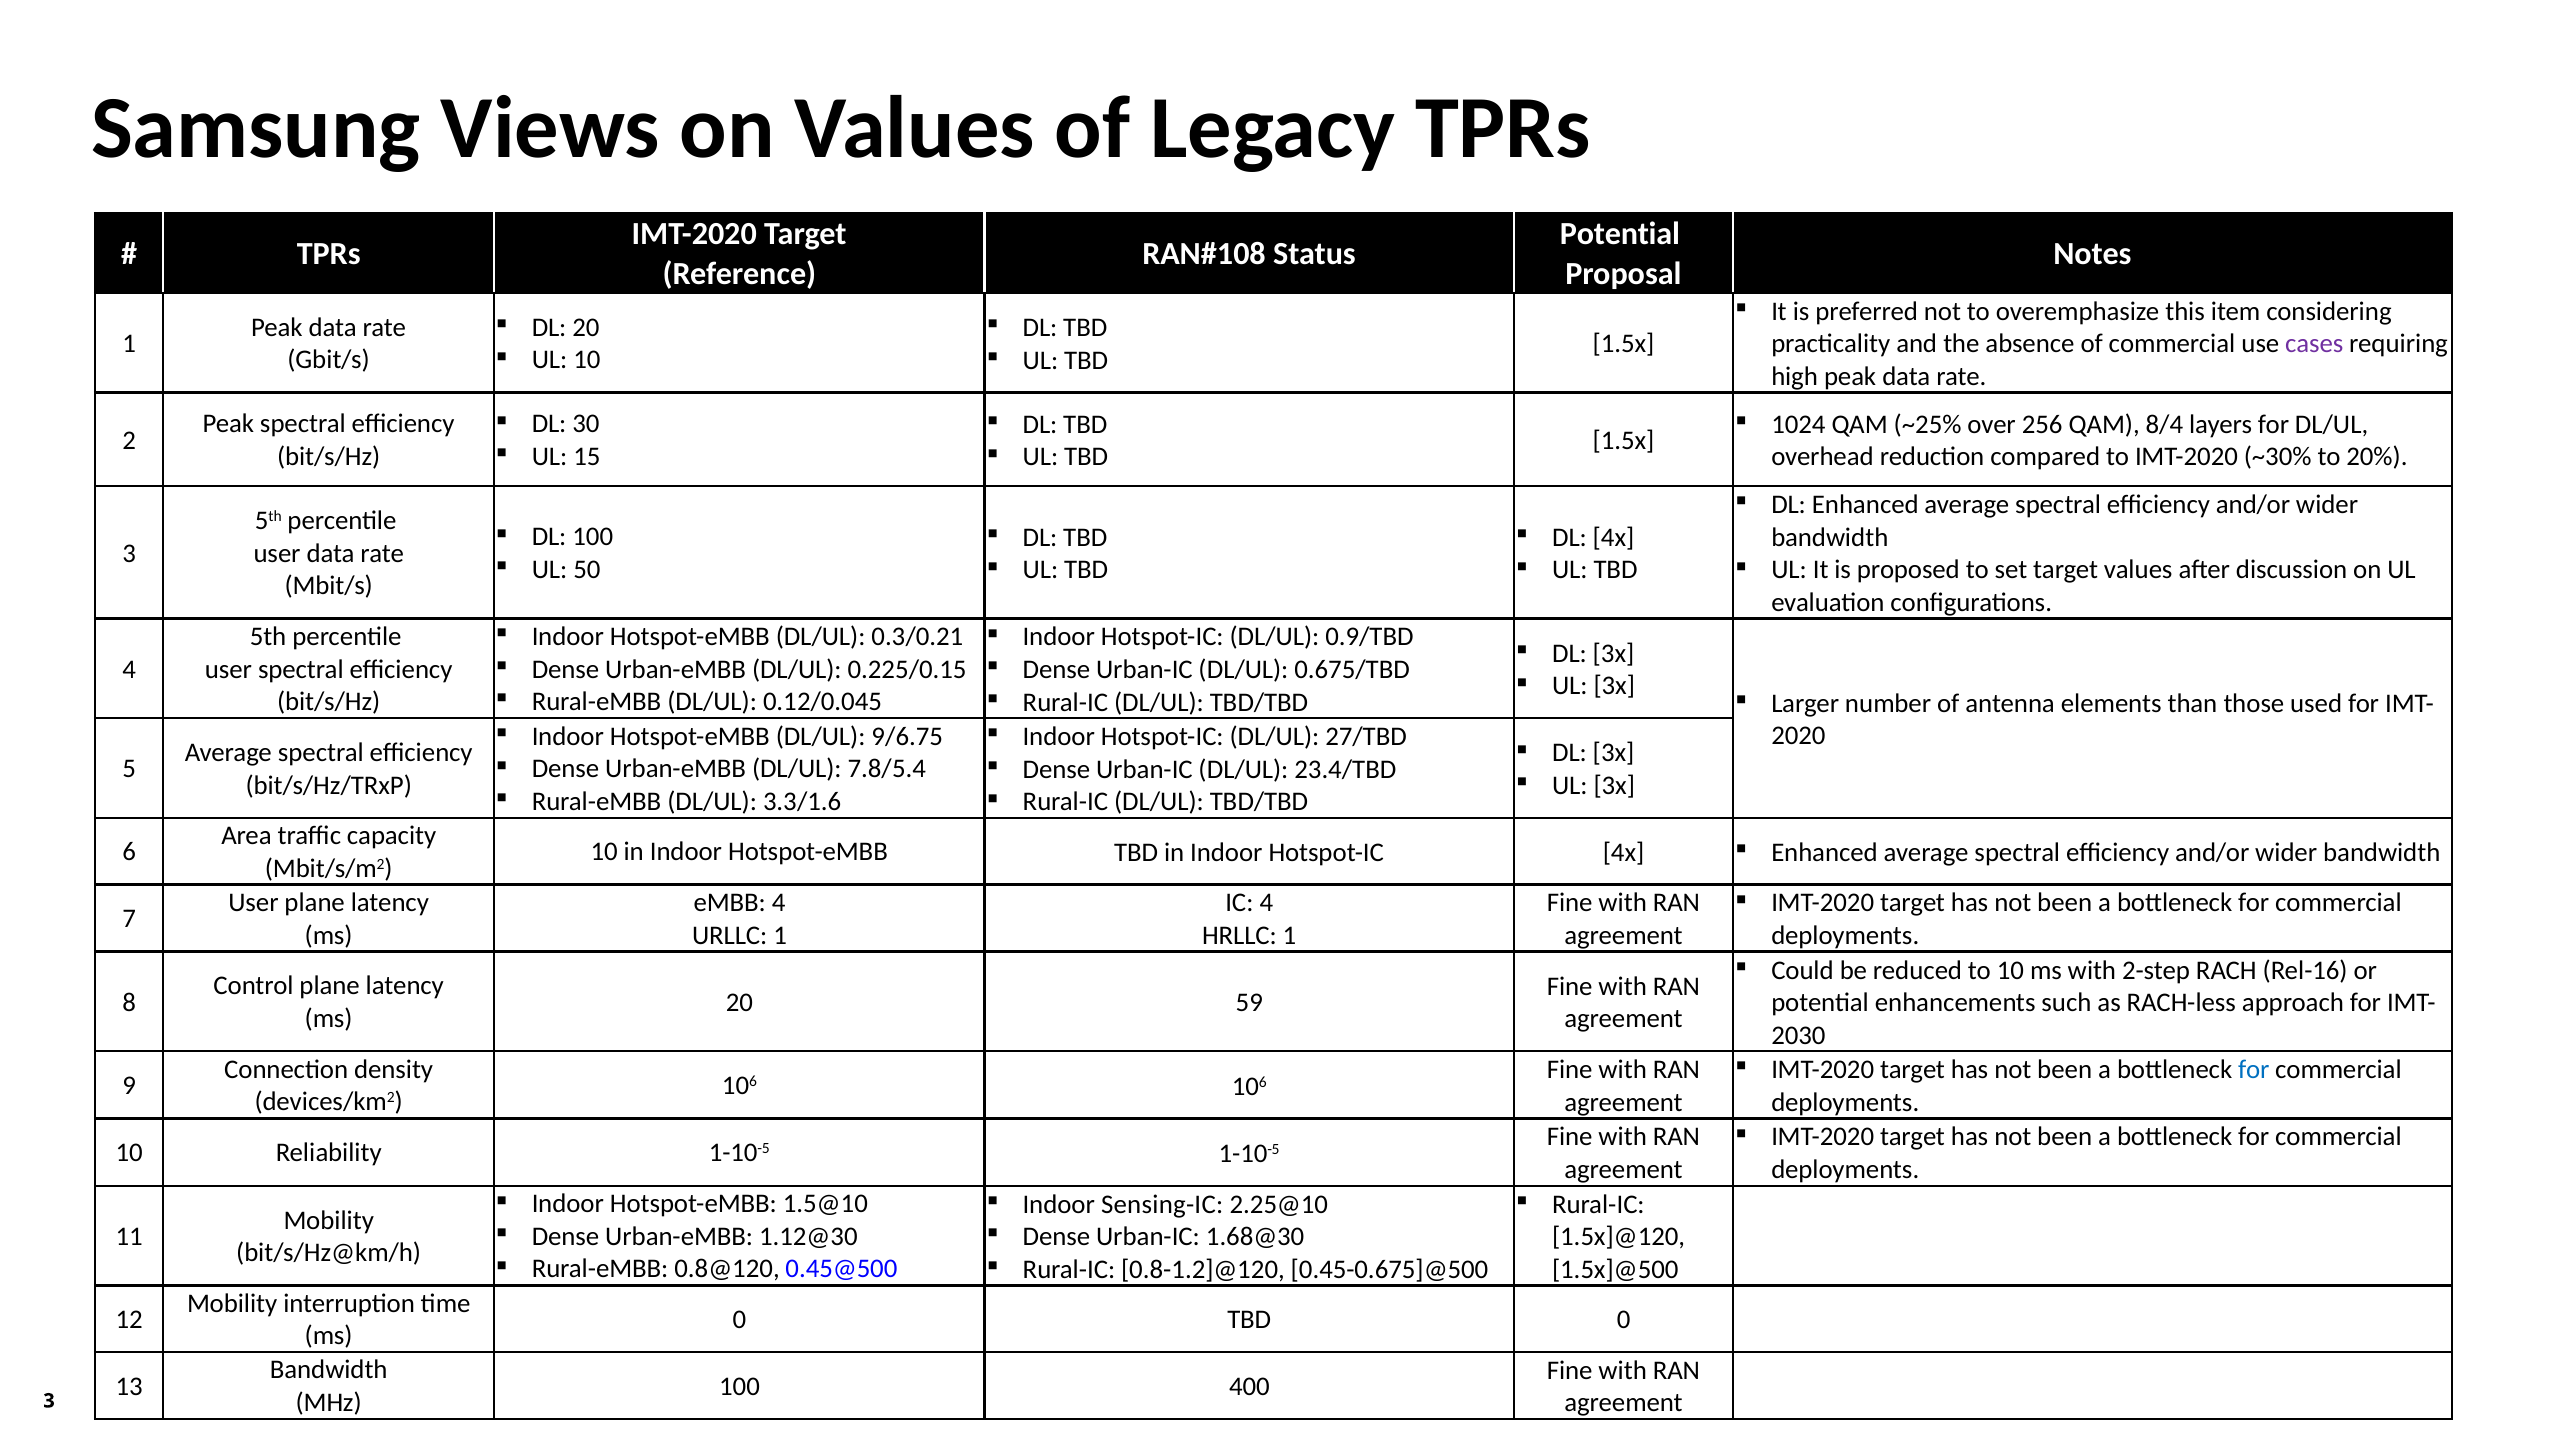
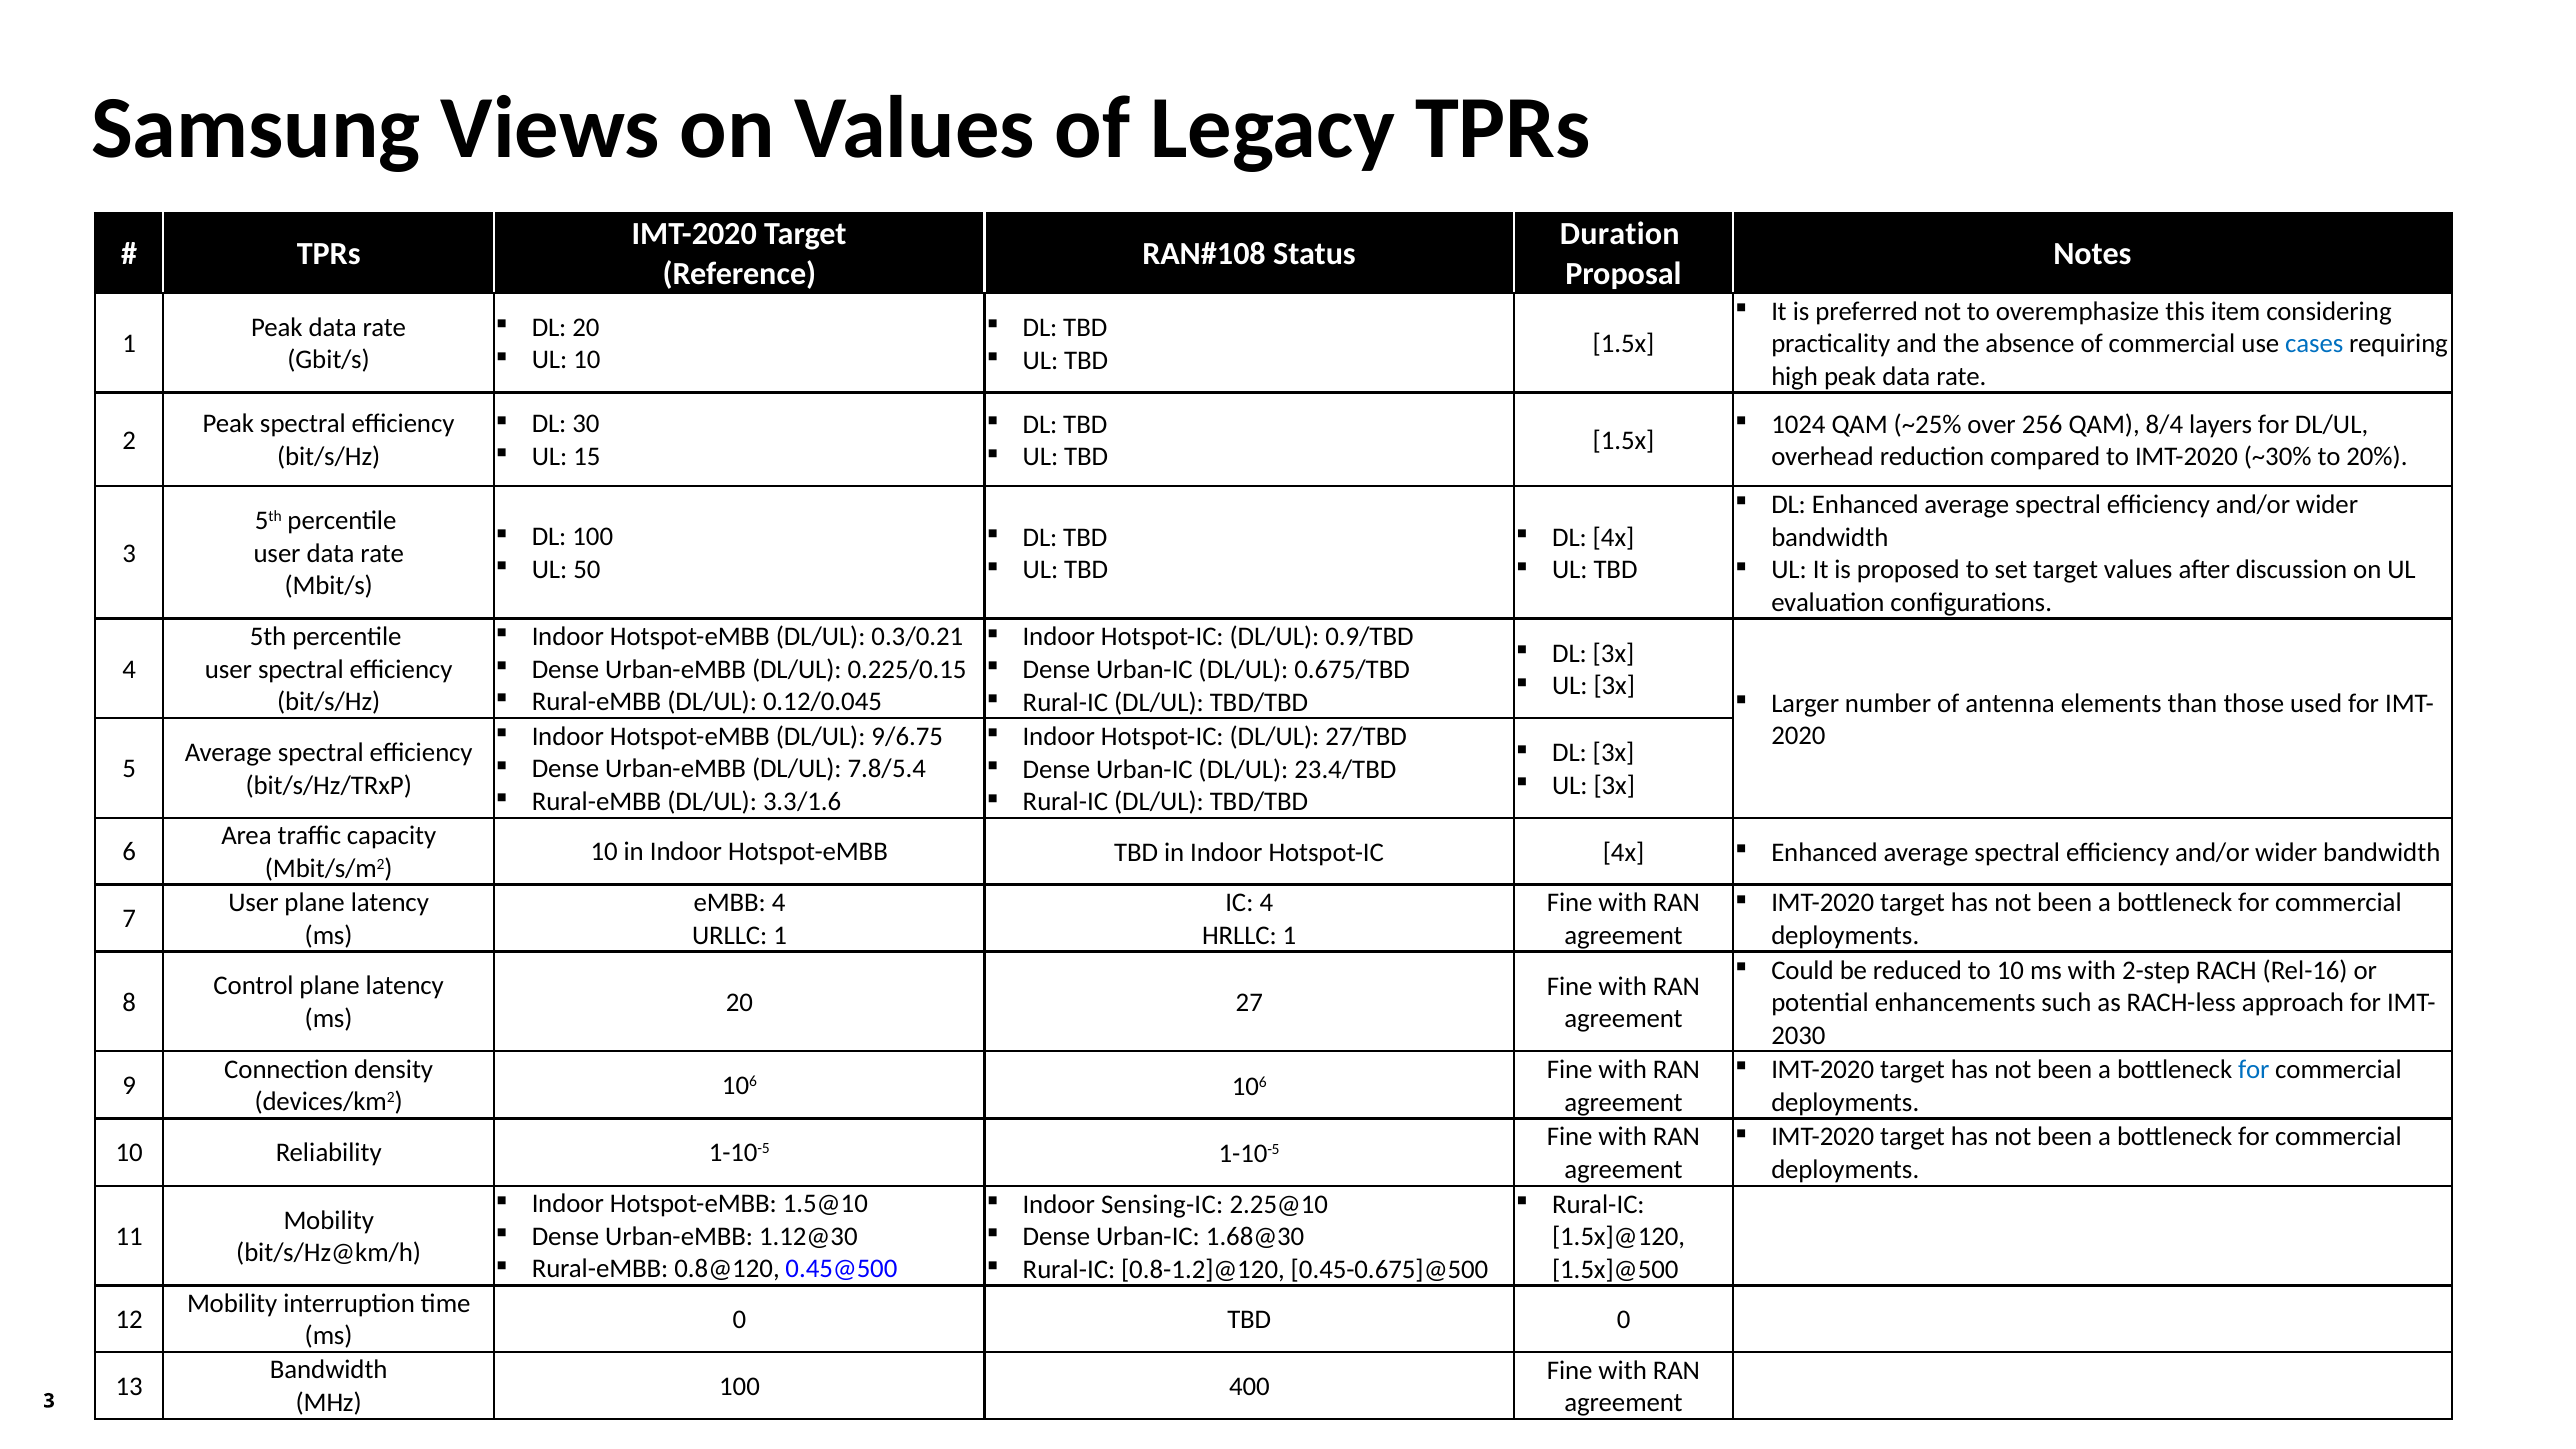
Potential: Potential -> Duration (1620, 234)
cases colour: purple -> blue (2314, 344)
59: 59 -> 27 (1249, 1003)
